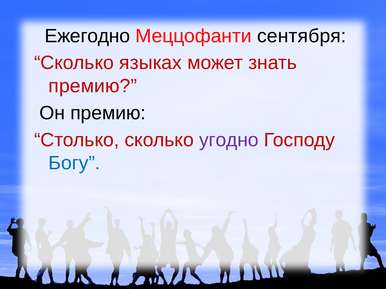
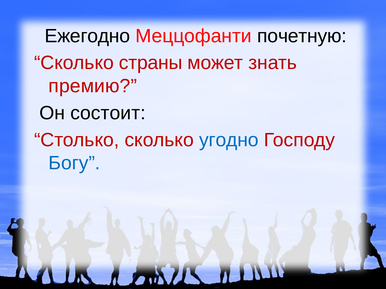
сентября: сентября -> почетную (302, 36)
языках: языках -> страны (151, 63)
Он премию: премию -> состоит (108, 113)
угодно colour: purple -> blue (229, 140)
